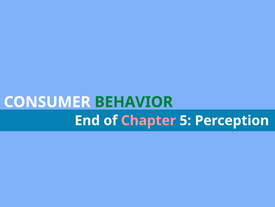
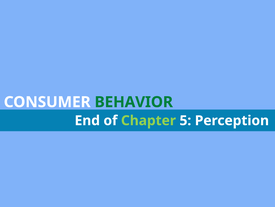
Chapter colour: pink -> light green (148, 120)
